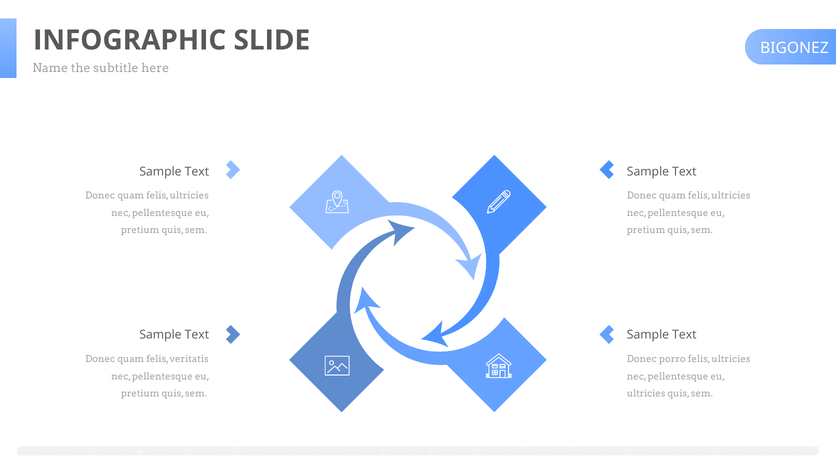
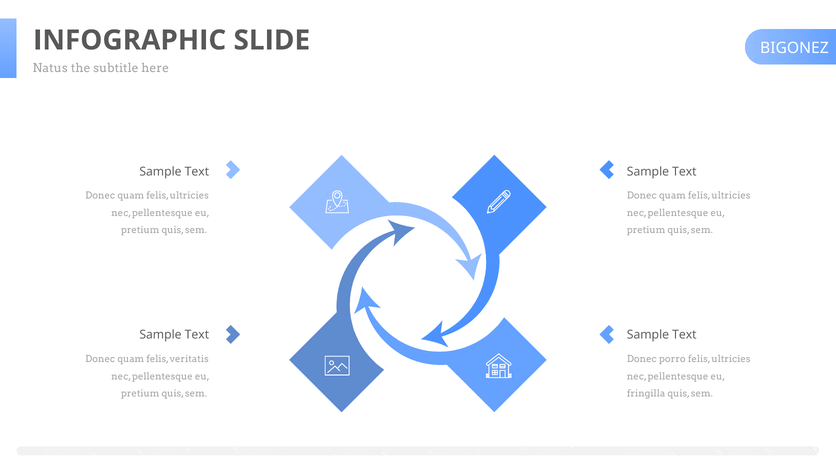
Name: Name -> Natus (50, 68)
ultricies: ultricies -> fringilla (646, 394)
